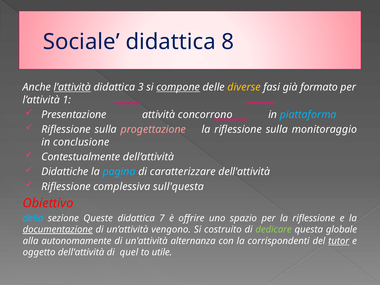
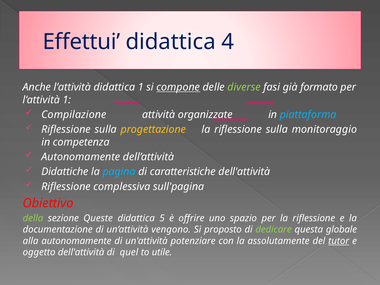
Sociale: Sociale -> Effettui (81, 42)
8: 8 -> 4 (228, 42)
l’attività underline: present -> none (72, 87)
didattica 3: 3 -> 1 (141, 87)
diverse colour: yellow -> light green (244, 87)
Presentazione: Presentazione -> Compilazione (74, 115)
concorrono: concorrono -> organizzate (205, 115)
progettazione colour: pink -> yellow (153, 129)
conclusione: conclusione -> competenza (81, 142)
Contestualmente: Contestualmente -> Autonomamente (81, 157)
caratterizzare: caratterizzare -> caratteristiche (183, 172)
sull'questa: sull'questa -> sull'pagina (179, 187)
della colour: light blue -> light green (33, 218)
7: 7 -> 5 (162, 218)
documentazione underline: present -> none (58, 230)
costruito: costruito -> proposto (223, 230)
alternanza: alternanza -> potenziare (193, 241)
corrispondenti: corrispondenti -> assolutamente (279, 241)
